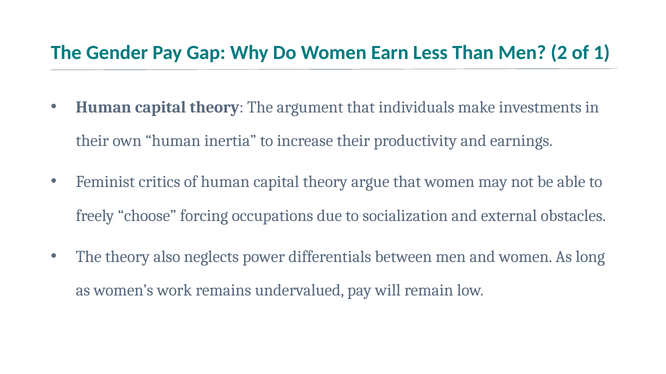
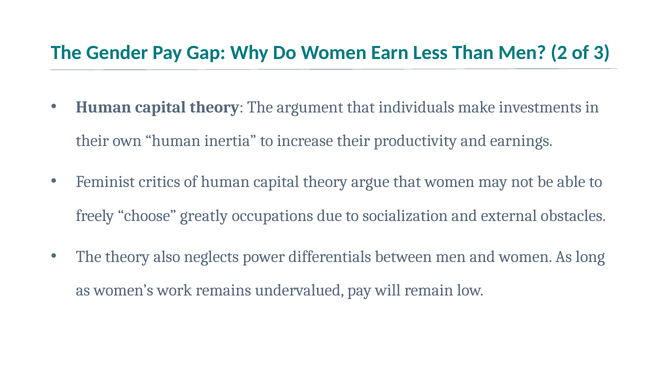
1: 1 -> 3 (602, 53)
forcing: forcing -> greatly (204, 216)
